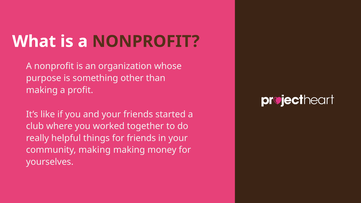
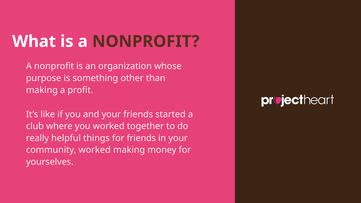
community making: making -> worked (95, 150)
